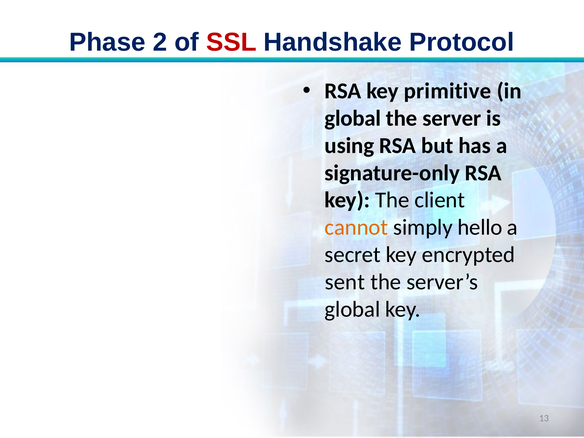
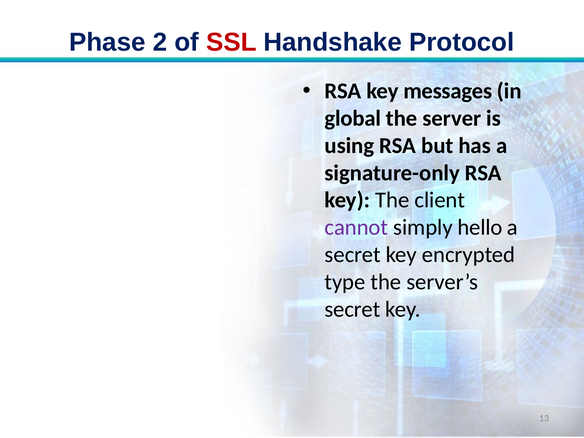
primitive: primitive -> messages (448, 91)
cannot colour: orange -> purple (356, 227)
sent: sent -> type (345, 282)
global: global -> secret (352, 309)
